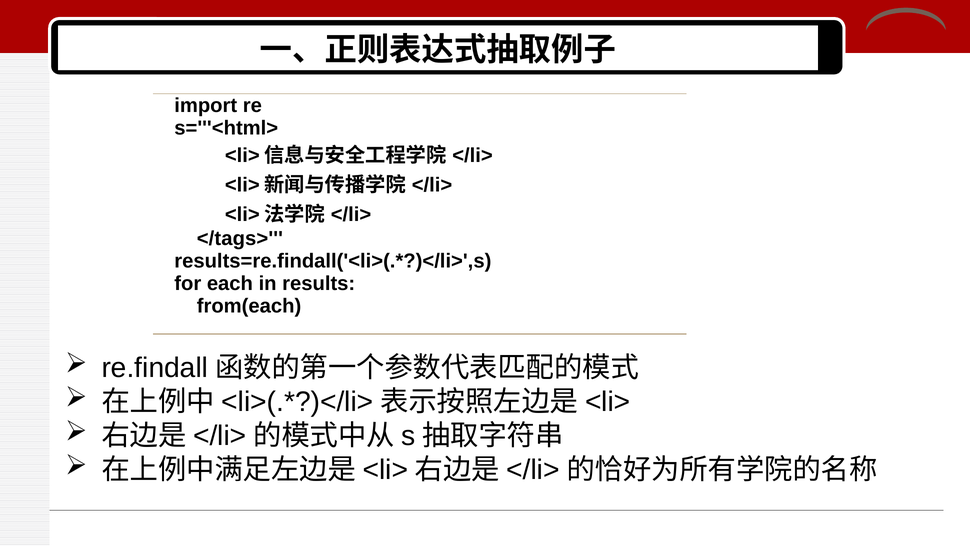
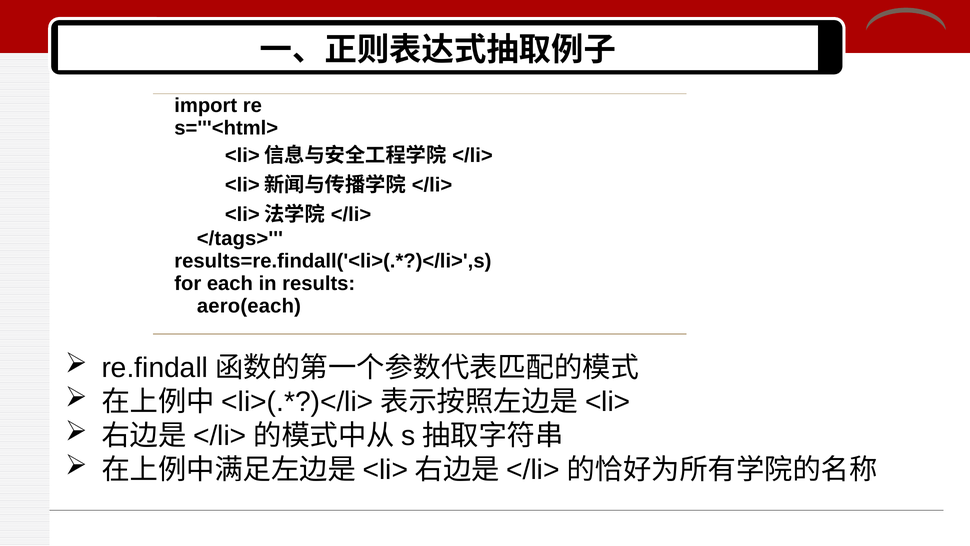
from(each: from(each -> aero(each (249, 306)
